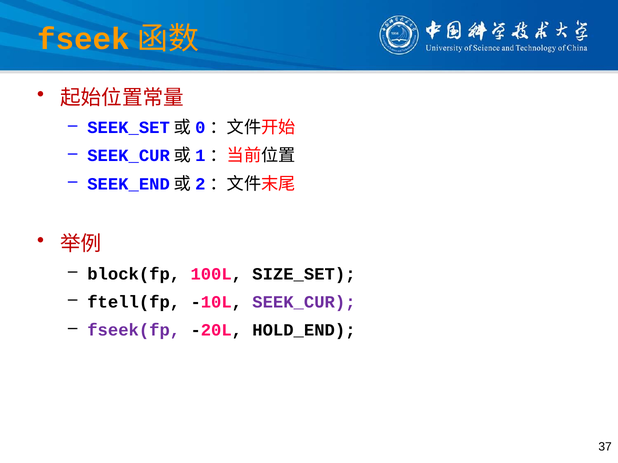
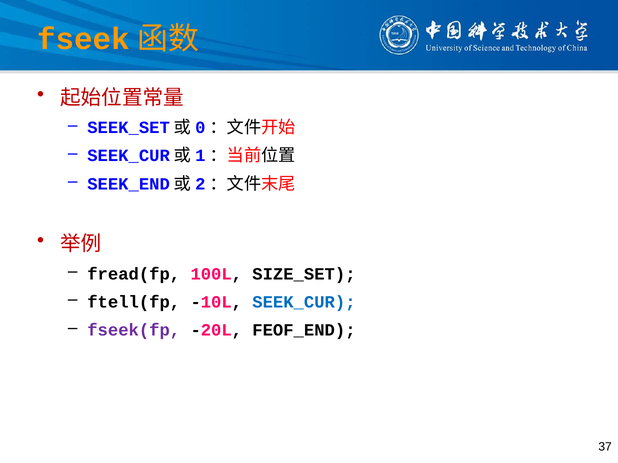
block(fp: block(fp -> fread(fp (134, 274)
SEEK_CUR colour: purple -> blue (304, 302)
HOLD_END: HOLD_END -> FEOF_END (304, 330)
